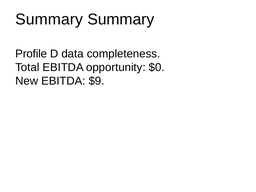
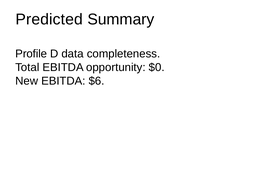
Summary: Summary -> Predicted (49, 19)
$9: $9 -> $6 (97, 81)
